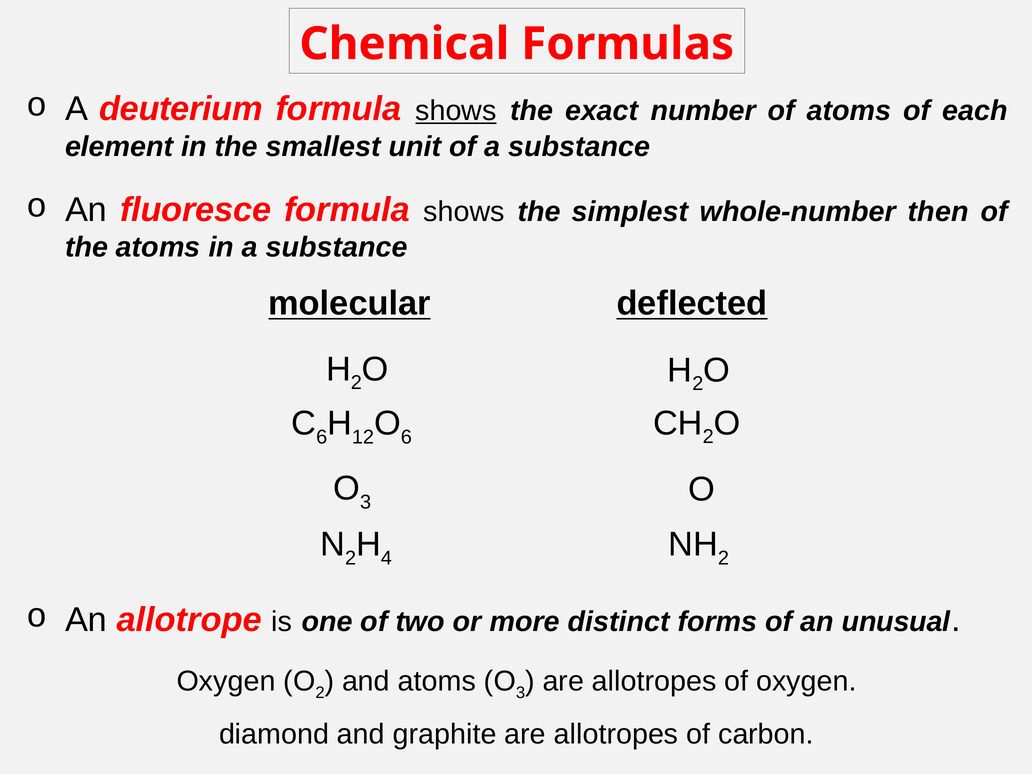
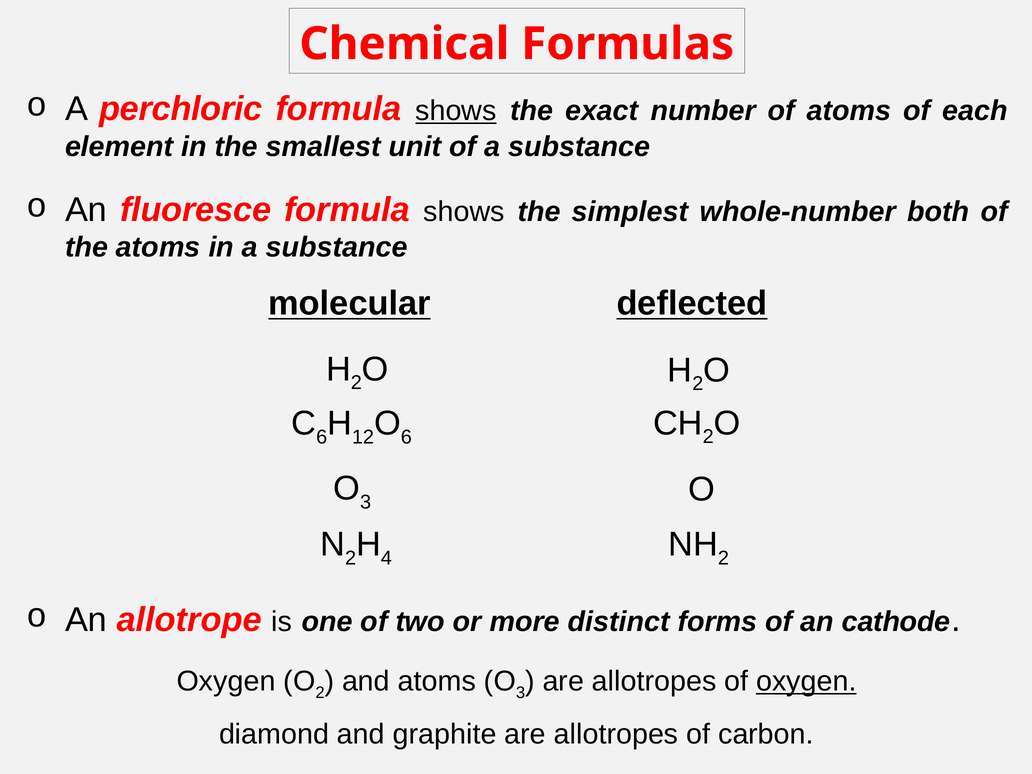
deuterium: deuterium -> perchloric (181, 109)
then: then -> both (938, 212)
unusual: unusual -> cathode (896, 622)
oxygen underline: none -> present (806, 681)
